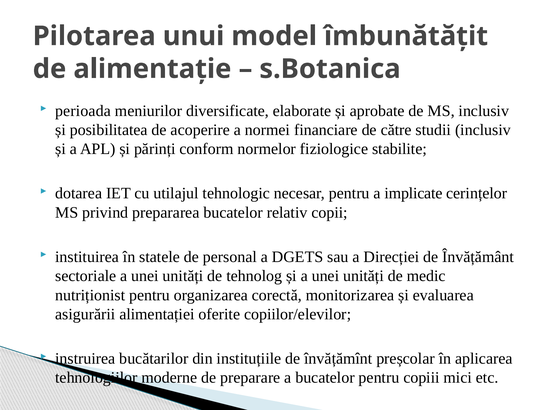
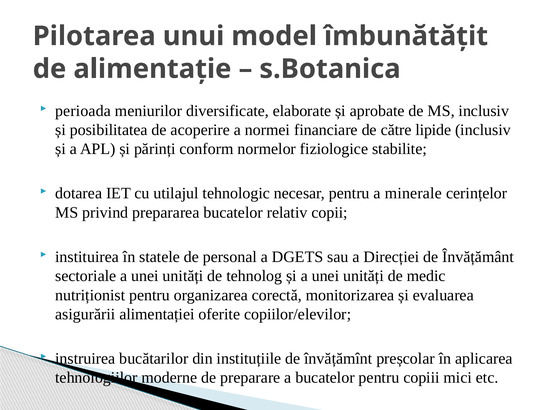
studii: studii -> lipide (433, 130)
implicate: implicate -> minerale (413, 193)
